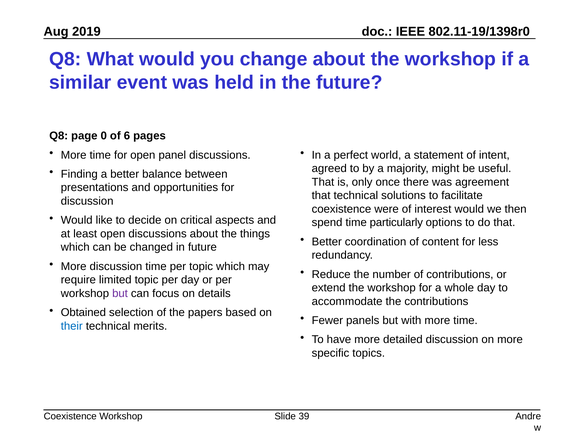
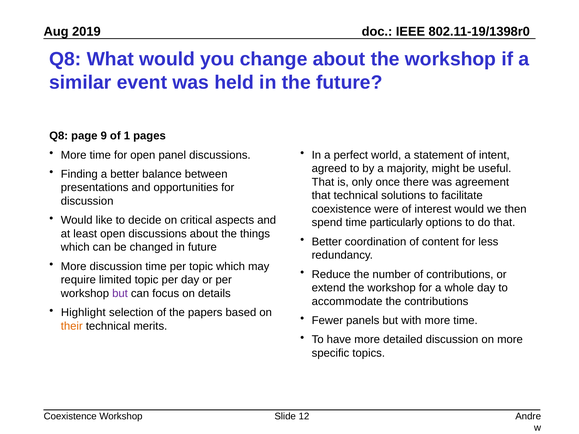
0: 0 -> 9 (104, 136)
6: 6 -> 1 (127, 136)
Obtained: Obtained -> Highlight (83, 313)
their colour: blue -> orange (72, 326)
39: 39 -> 12 (304, 416)
